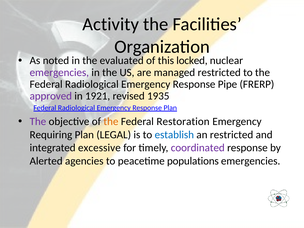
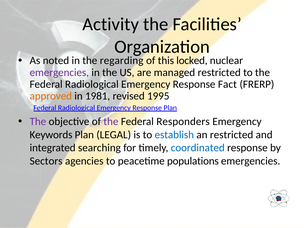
evaluated: evaluated -> regarding (122, 61)
Pipe: Pipe -> Fact (227, 84)
approved colour: purple -> orange (51, 96)
1921: 1921 -> 1981 (98, 96)
1935: 1935 -> 1995 (158, 96)
the colour: orange -> purple (111, 122)
Restoration: Restoration -> Responders (183, 122)
Requiring: Requiring -> Keywords (51, 135)
excessive: excessive -> searching (99, 148)
coordinated colour: purple -> blue (198, 148)
Alerted: Alerted -> Sectors (46, 161)
